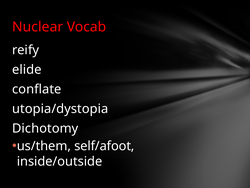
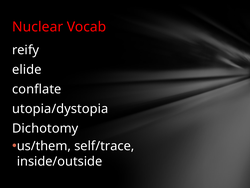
self/afoot: self/afoot -> self/trace (104, 146)
